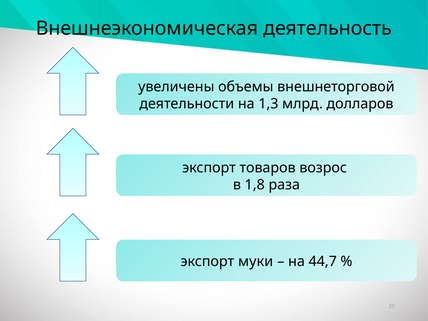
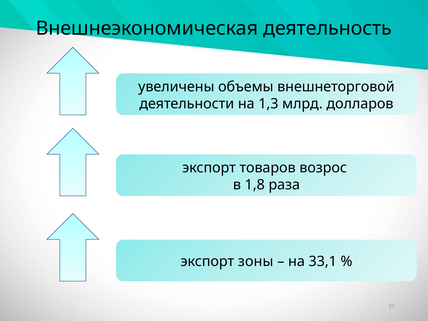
муки: муки -> зоны (256, 261)
44,7: 44,7 -> 33,1 (323, 261)
